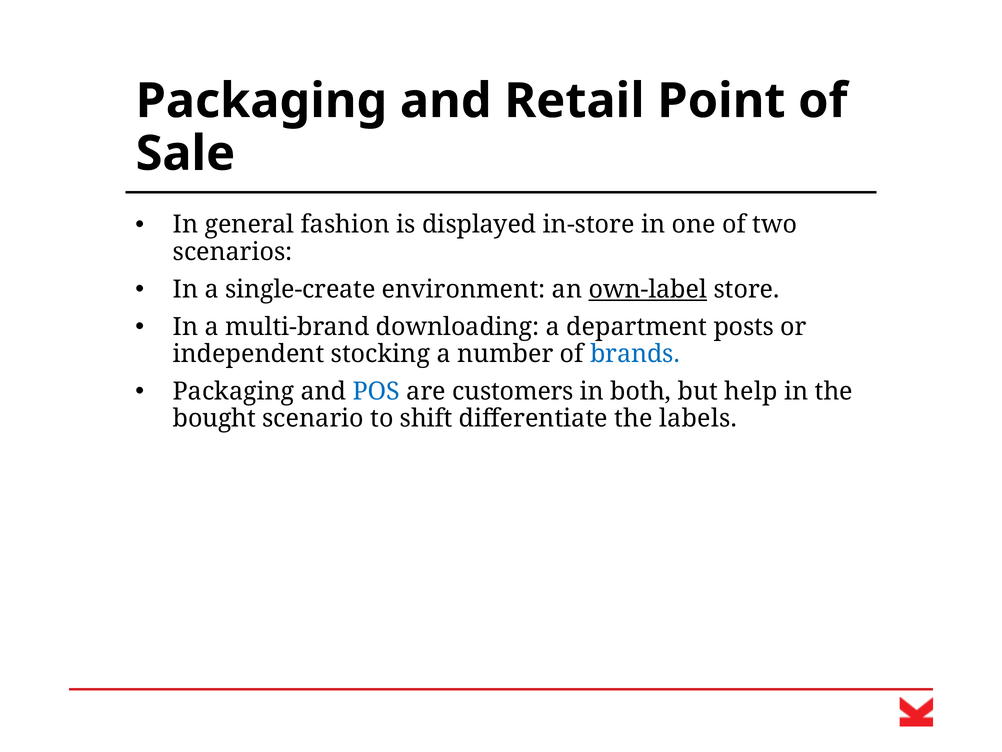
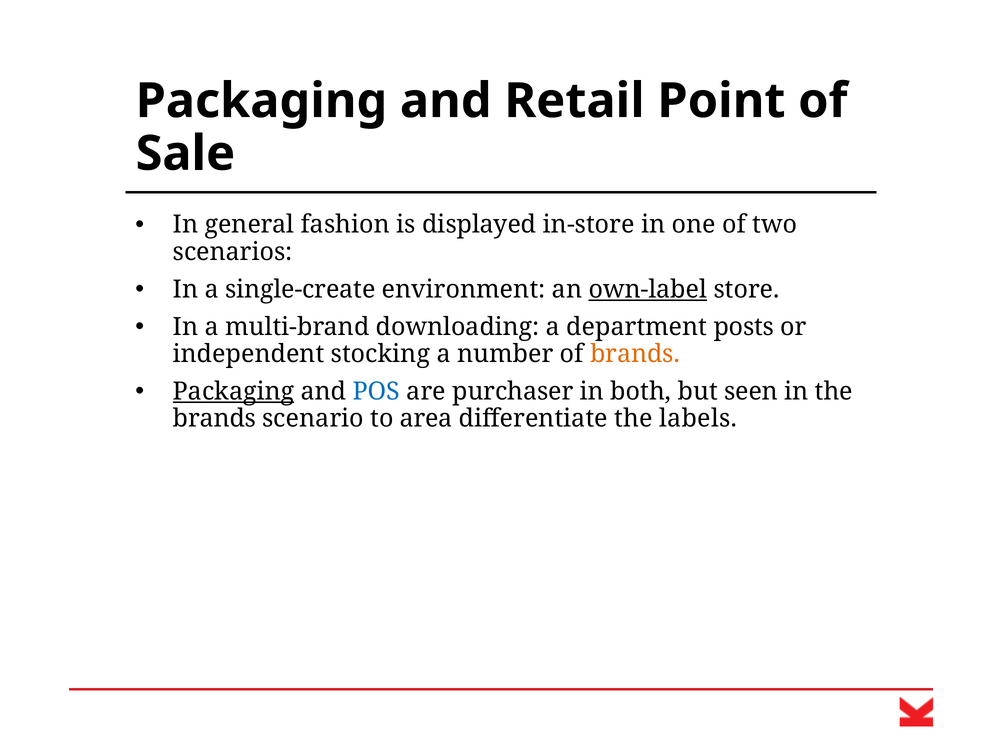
brands colour: blue -> orange (635, 354)
Packaging underline: none -> present (234, 391)
customers: customers -> purchaser (513, 391)
help: help -> seen (751, 391)
bought: bought -> brands (214, 418)
shift: shift -> area (426, 418)
